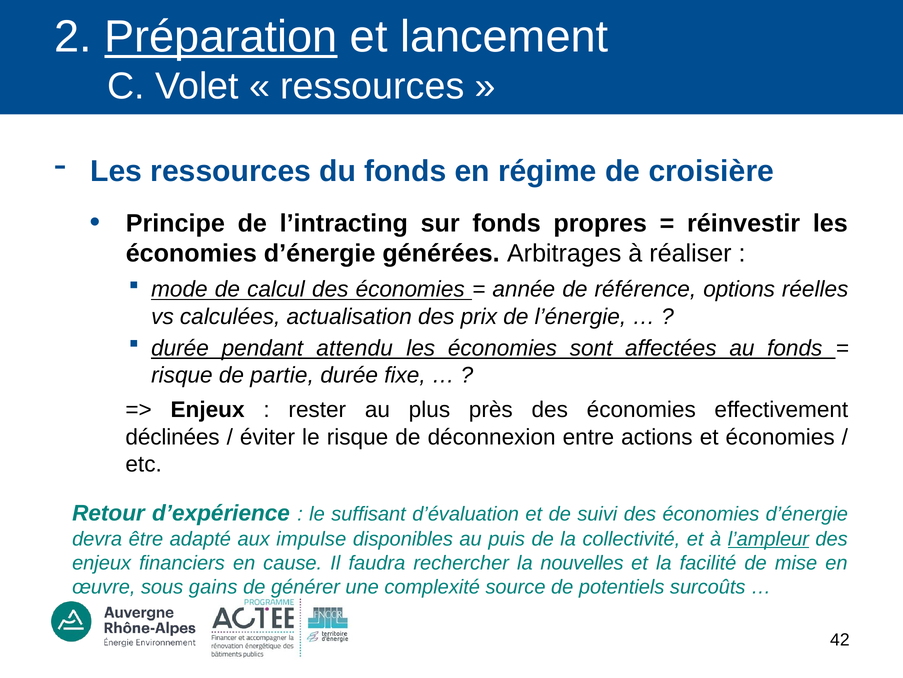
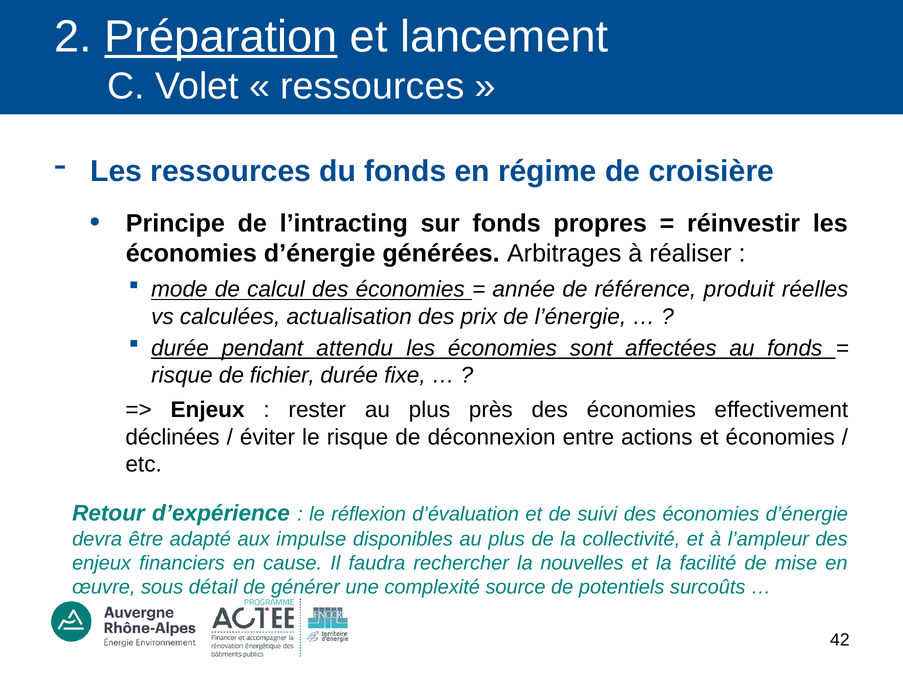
options: options -> produit (739, 289)
partie: partie -> fichier (282, 375)
suffisant: suffisant -> réflexion (369, 514)
disponibles au puis: puis -> plus (507, 538)
l’ampleur underline: present -> none (768, 538)
gains: gains -> détail (213, 586)
